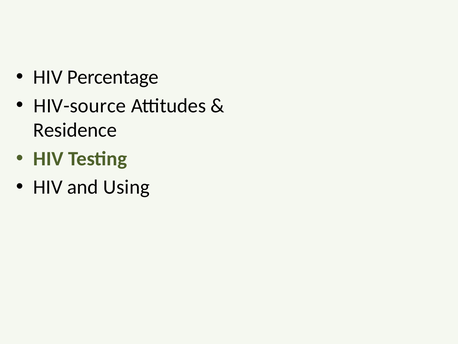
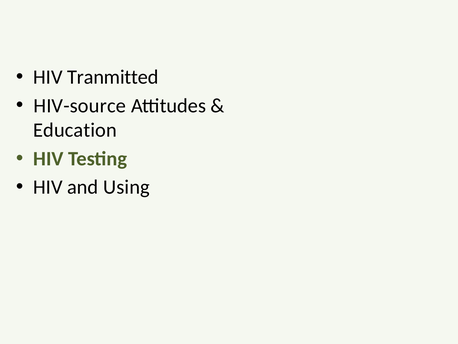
Percentage: Percentage -> Tranmitted (113, 77)
Residence: Residence -> Education (75, 130)
